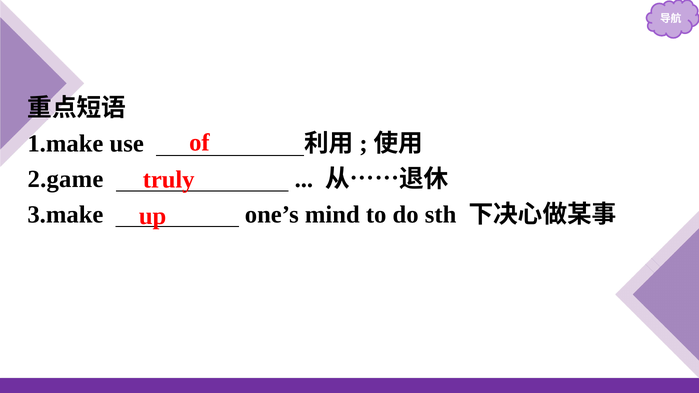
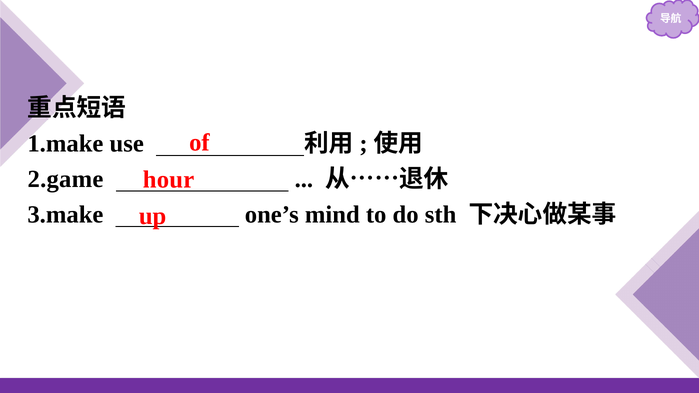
truly: truly -> hour (169, 180)
